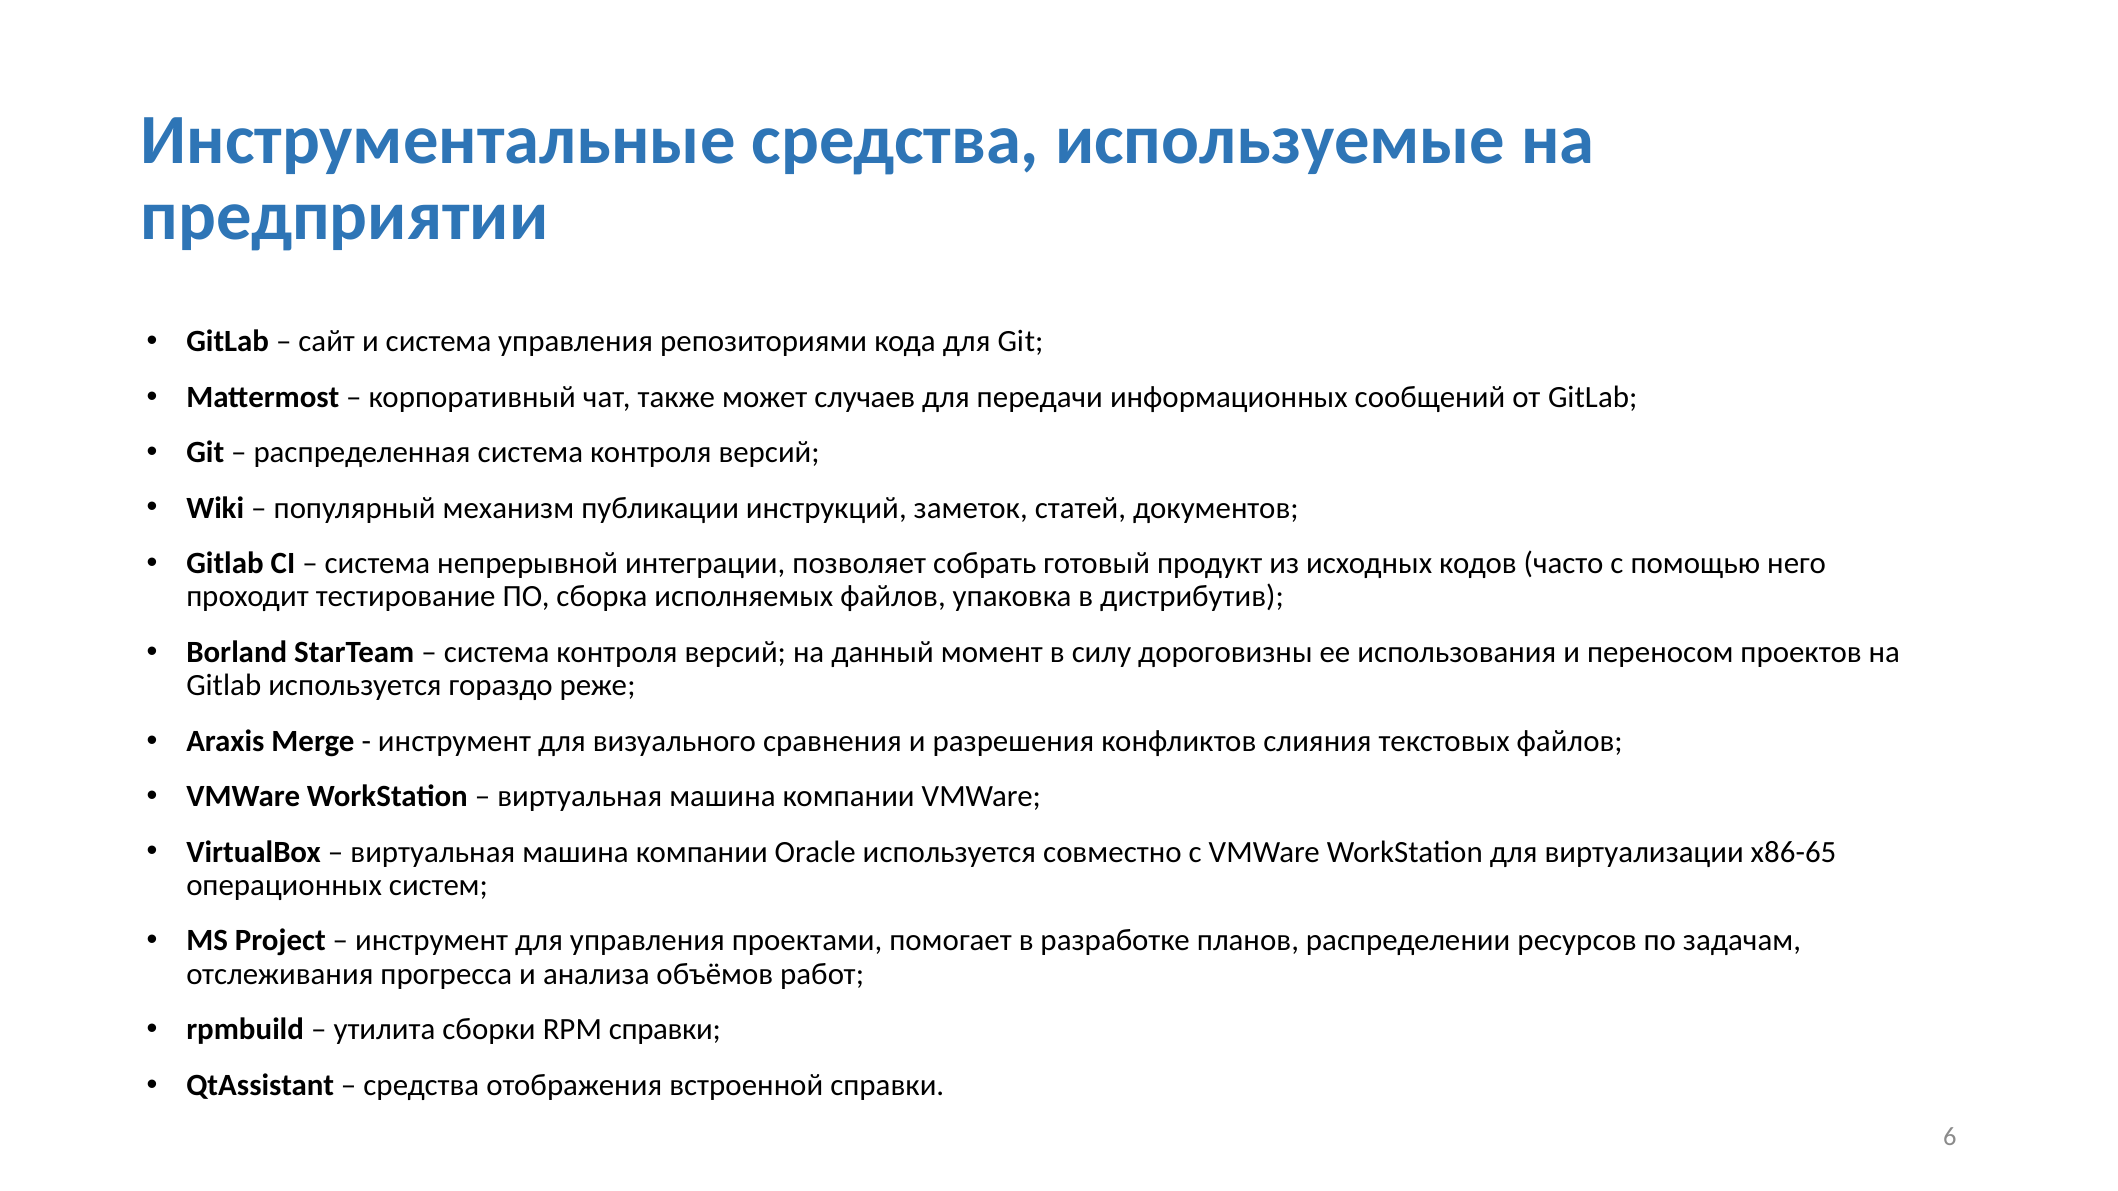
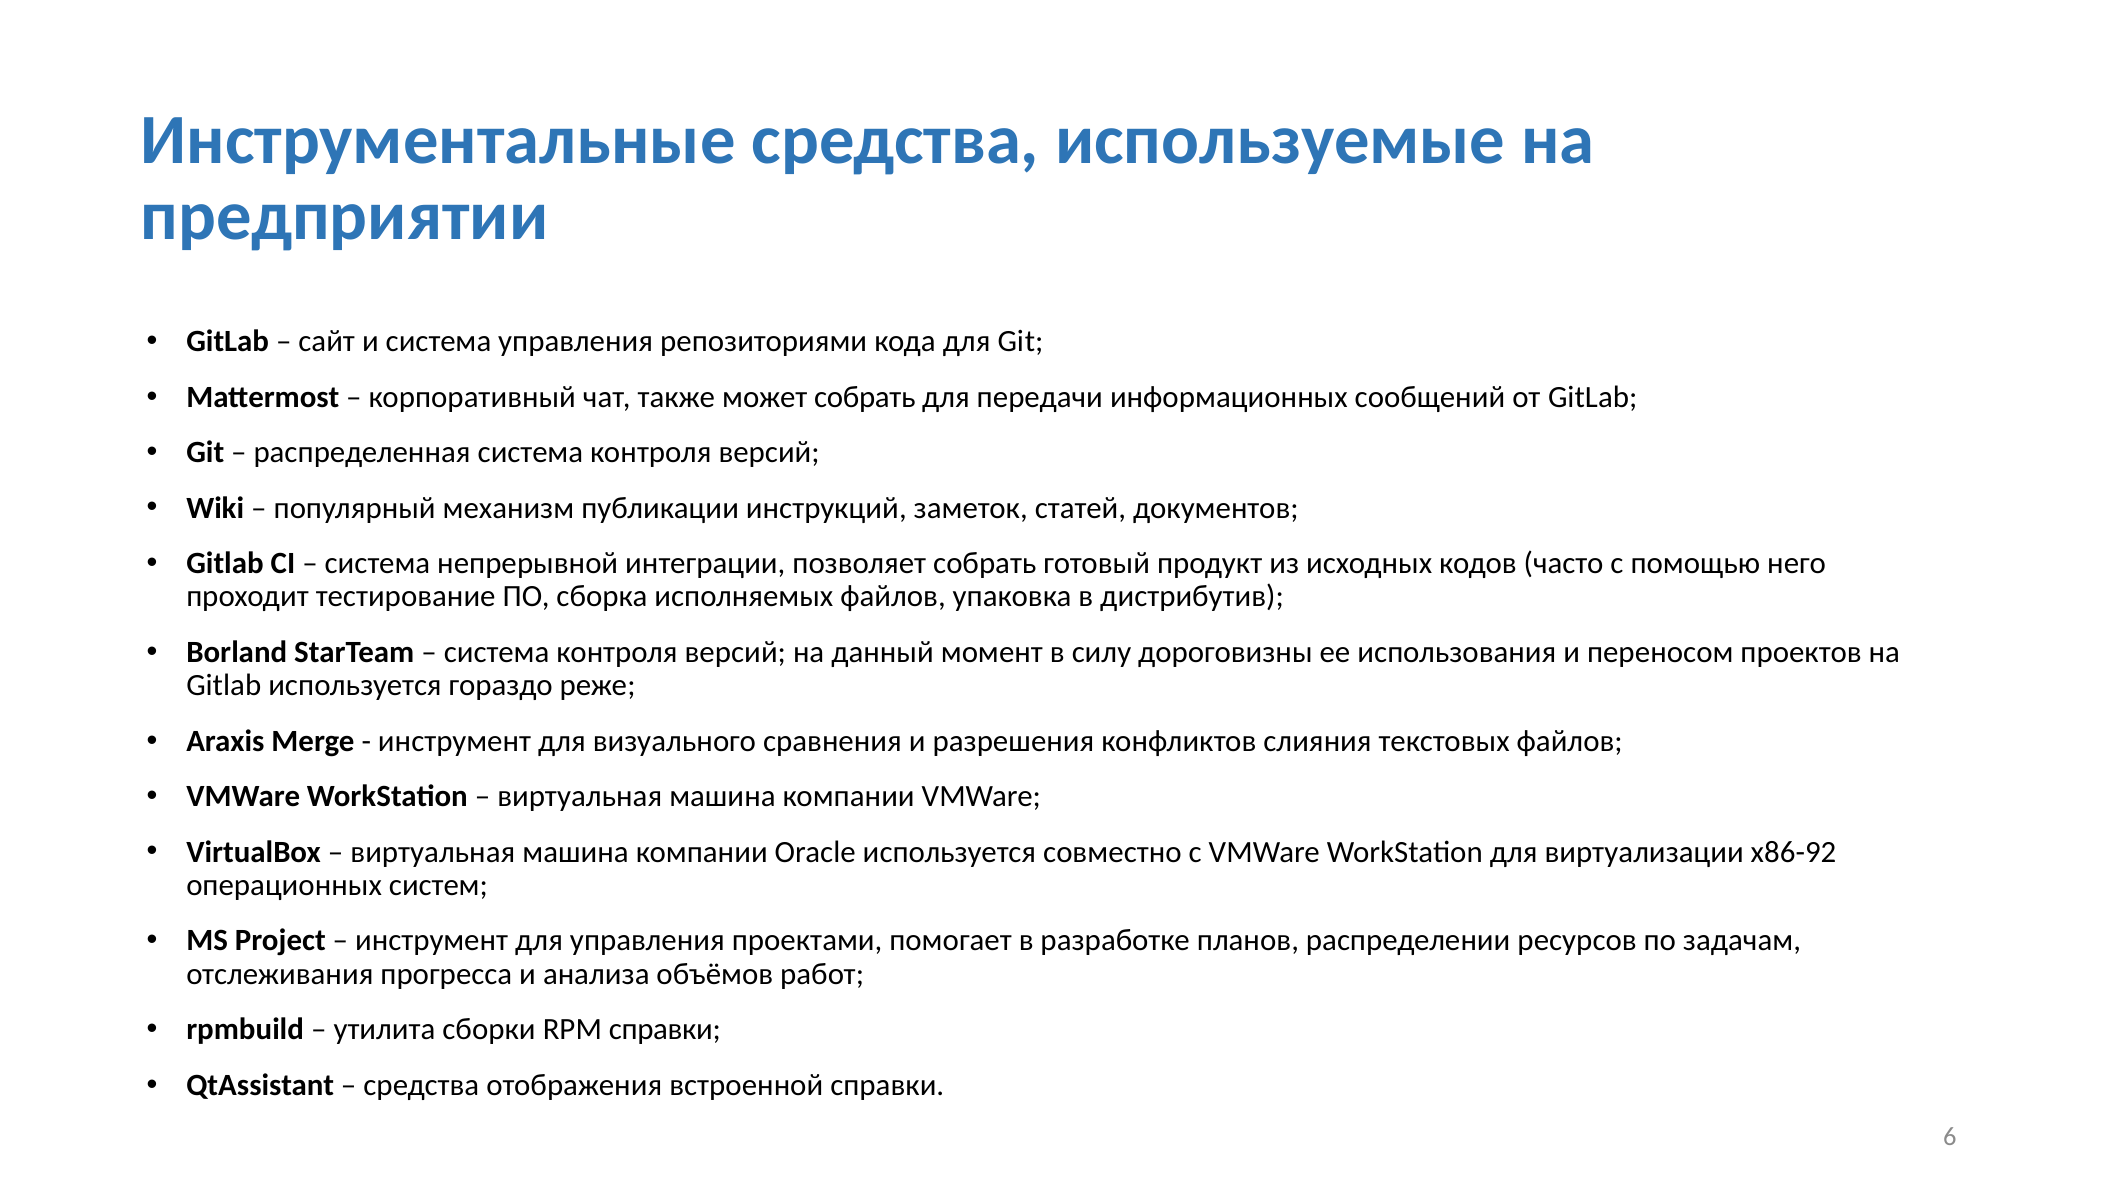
может случаев: случаев -> собрать (865, 397)
x86-65: x86-65 -> x86-92 (1794, 852)
